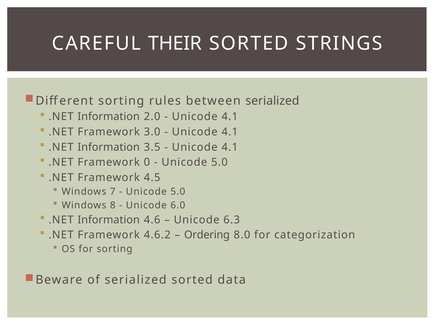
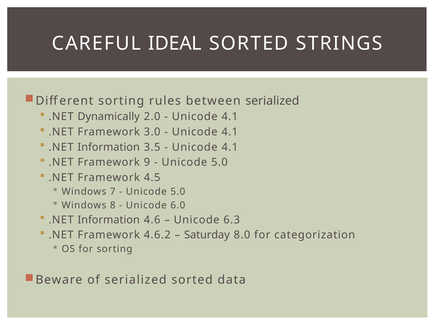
THEIR: THEIR -> IDEAL (175, 43)
Information: Information -> Dynamically (109, 117)
0: 0 -> 9 (147, 162)
Ordering: Ordering -> Saturday (207, 235)
